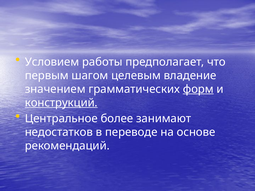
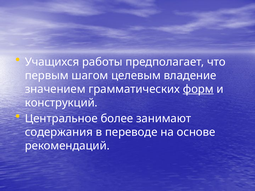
Условием: Условием -> Учащихся (52, 62)
конструкций underline: present -> none (61, 103)
недостатков: недостатков -> содержания (59, 132)
